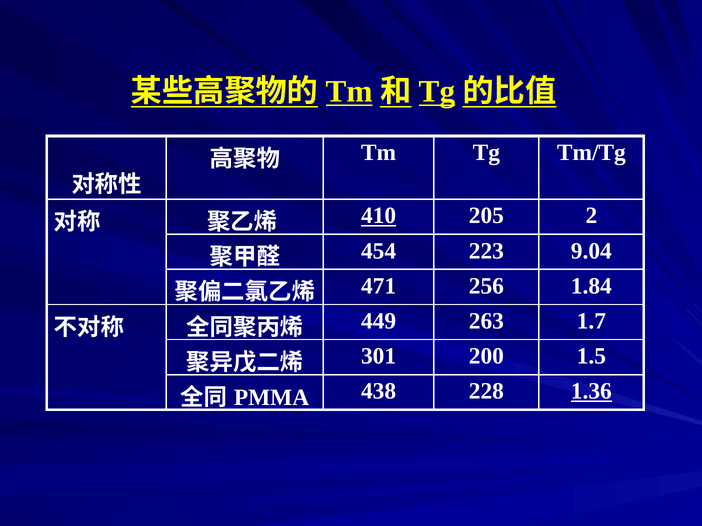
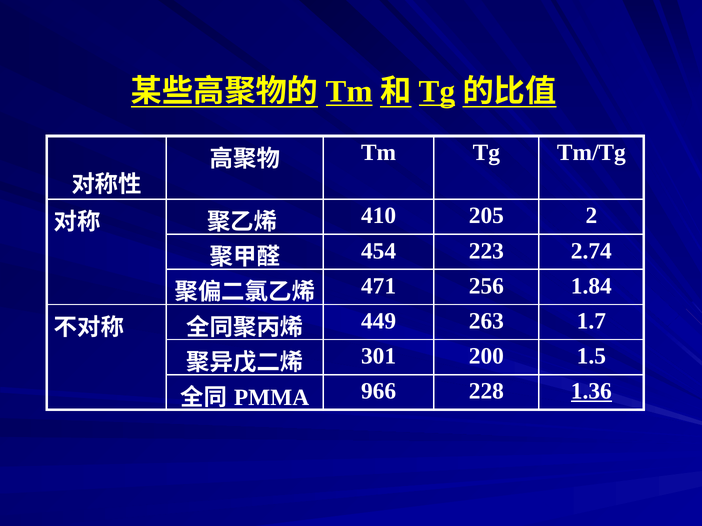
410 underline: present -> none (379, 216)
9.04: 9.04 -> 2.74 (591, 251)
438: 438 -> 966 (379, 392)
